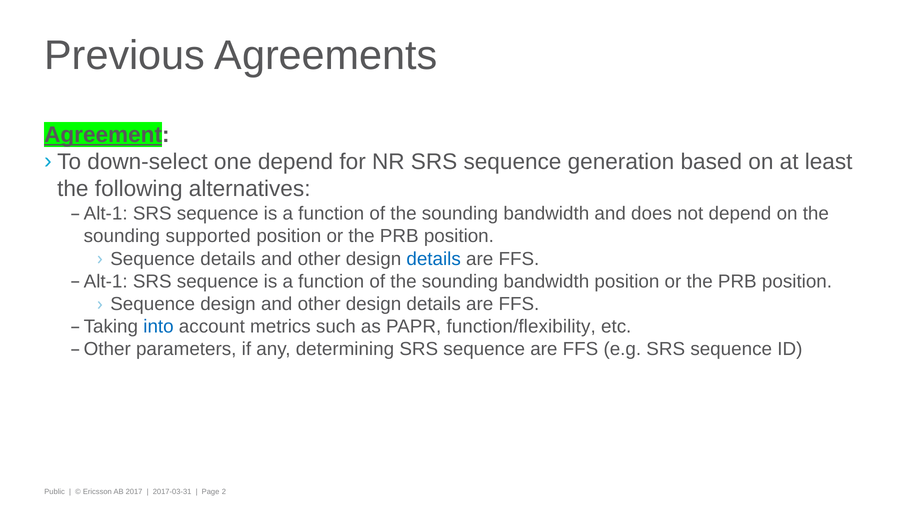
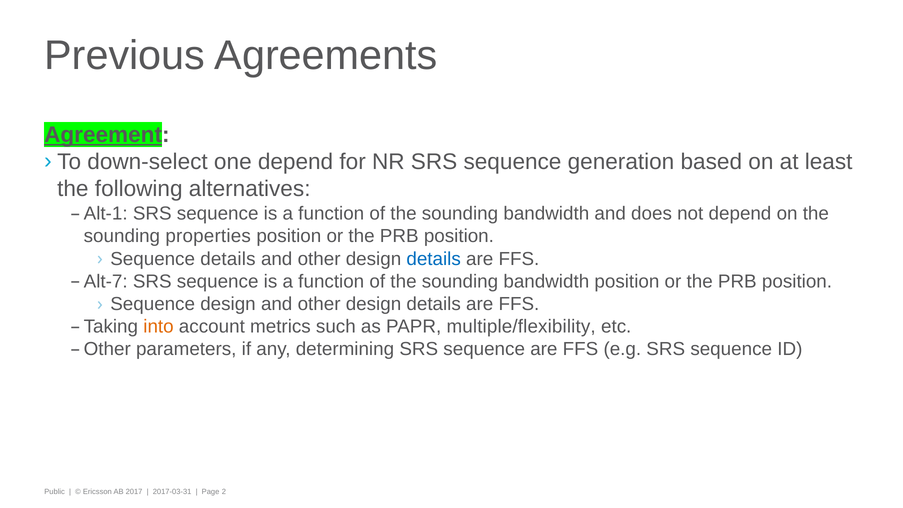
supported: supported -> properties (208, 236)
Alt-1: Alt-1 -> Alt-7 (106, 281)
into colour: blue -> orange (159, 327)
function/flexibility: function/flexibility -> multiple/flexibility (521, 327)
